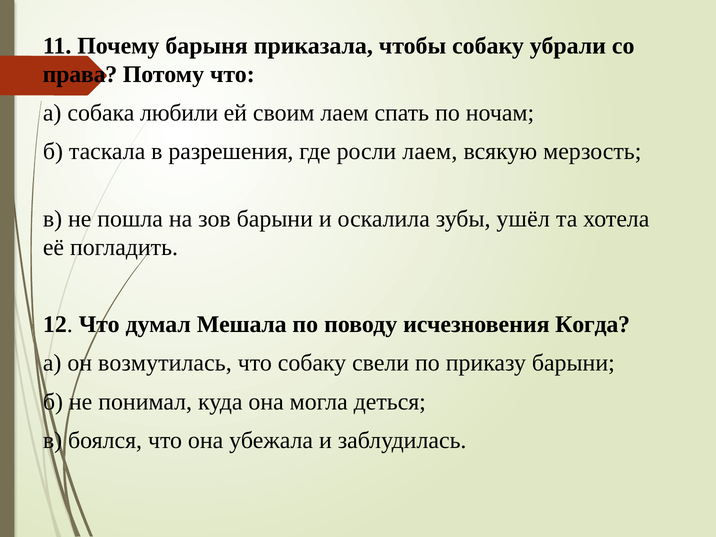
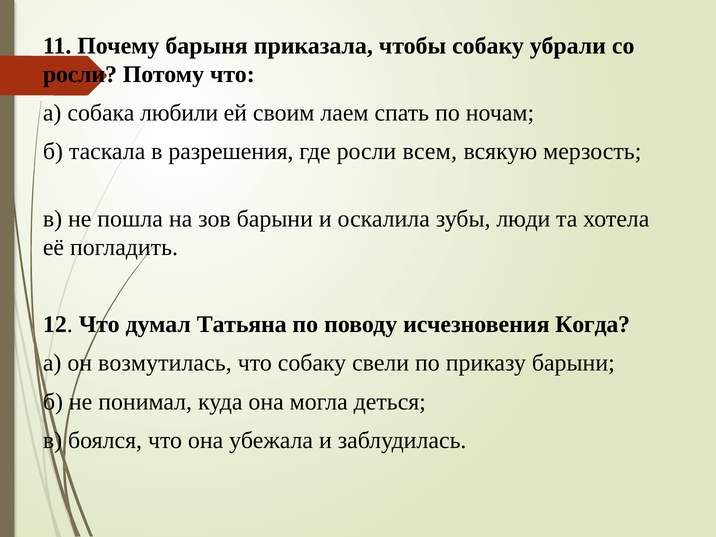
права: права -> росли (80, 74)
росли лаем: лаем -> всем (430, 151)
ушёл: ушёл -> люди (523, 219)
Мешала: Мешала -> Татьяна (242, 324)
